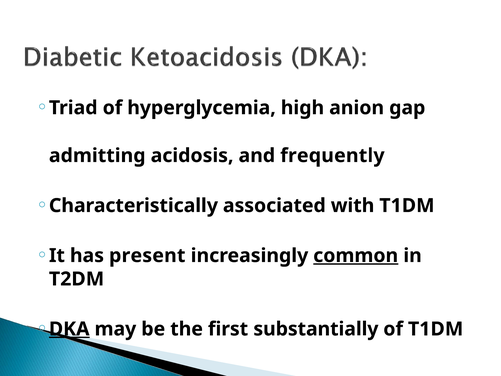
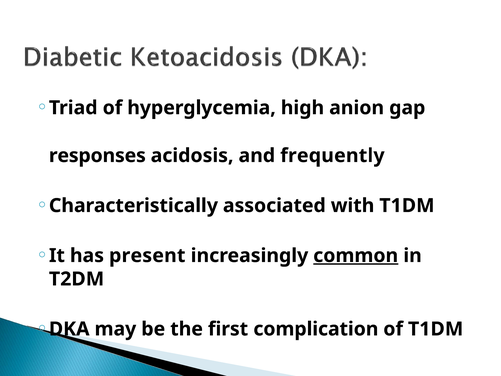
admitting: admitting -> responses (97, 156)
DKA underline: present -> none (69, 329)
substantially: substantially -> complication (316, 329)
